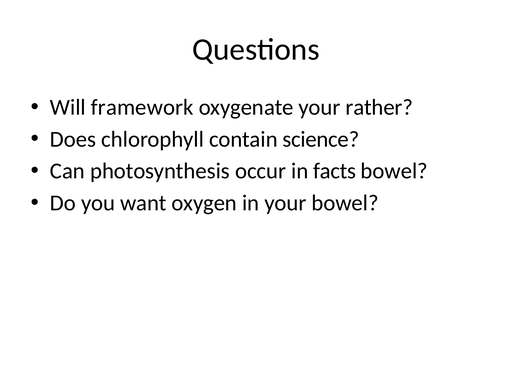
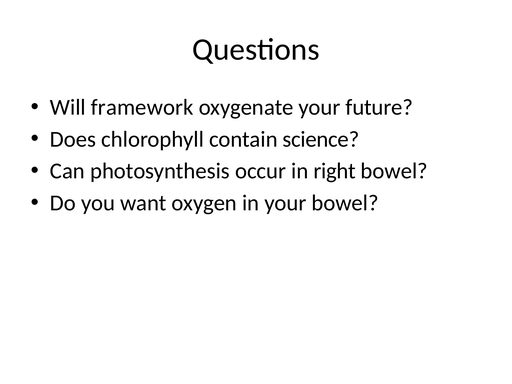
rather: rather -> future (379, 107)
facts: facts -> right (335, 171)
